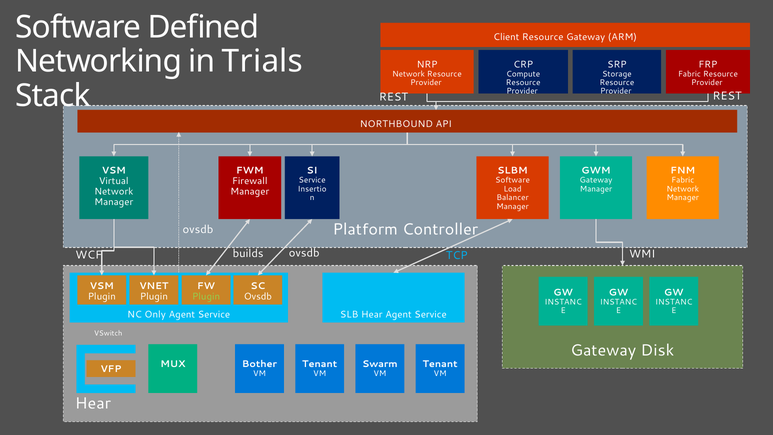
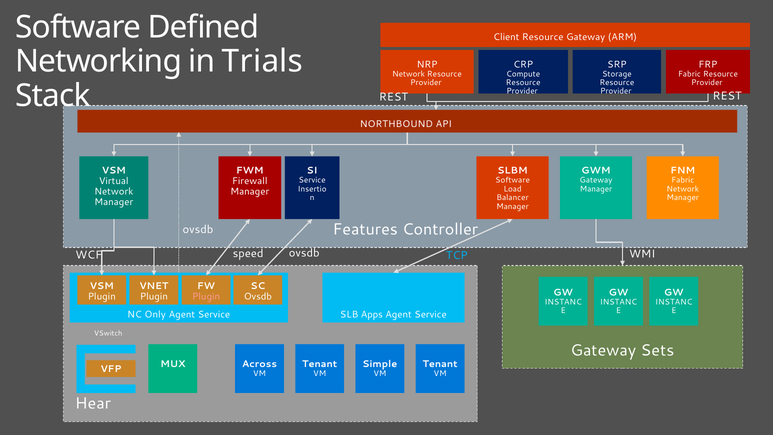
Platform: Platform -> Features (365, 229)
builds: builds -> speed (248, 253)
Plugin colour: light green -> pink (206, 296)
SLB Hear: Hear -> Apps (372, 314)
Disk: Disk -> Sets (657, 350)
Bother: Bother -> Across (259, 364)
Swarm: Swarm -> Simple (380, 364)
